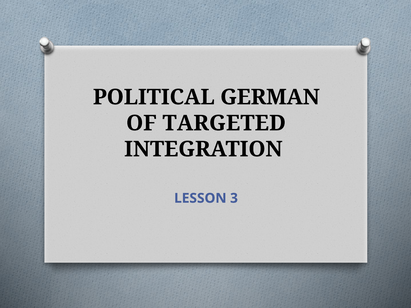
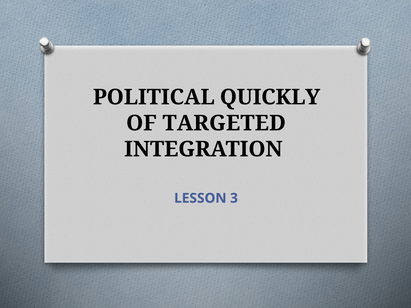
GERMAN: GERMAN -> QUICKLY (270, 97)
